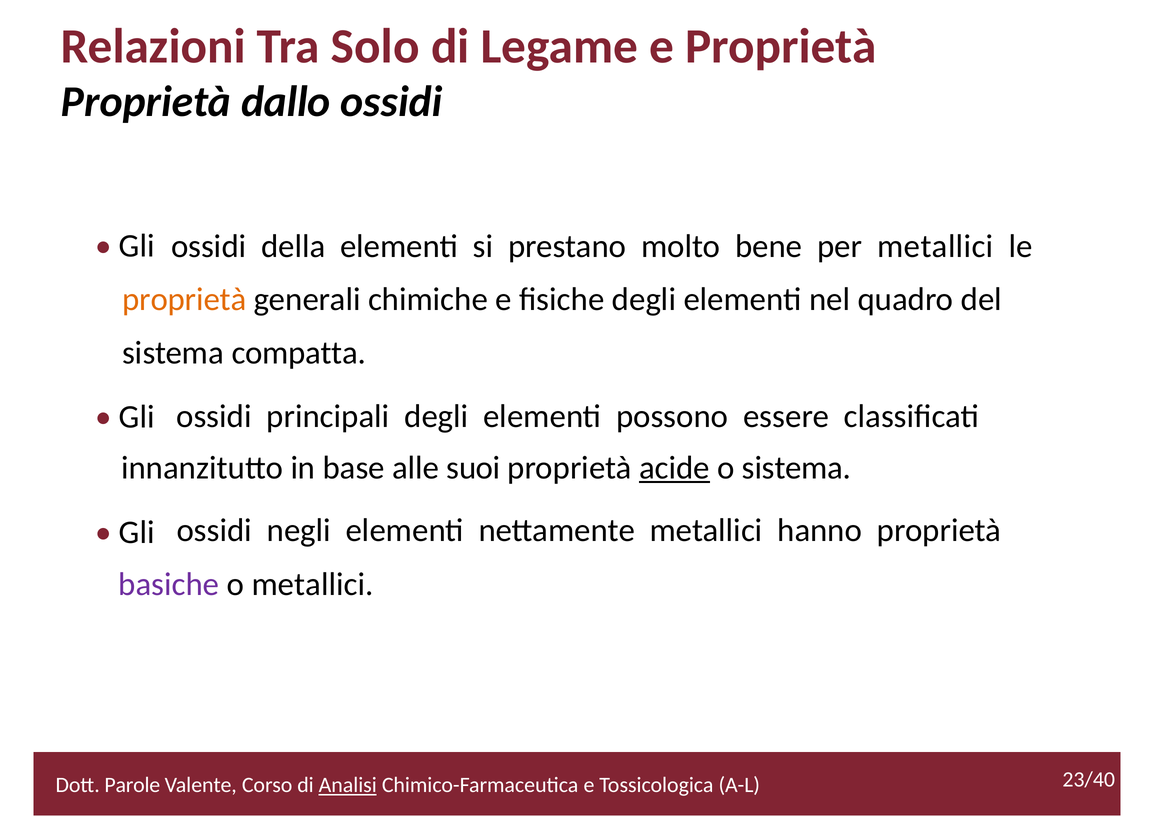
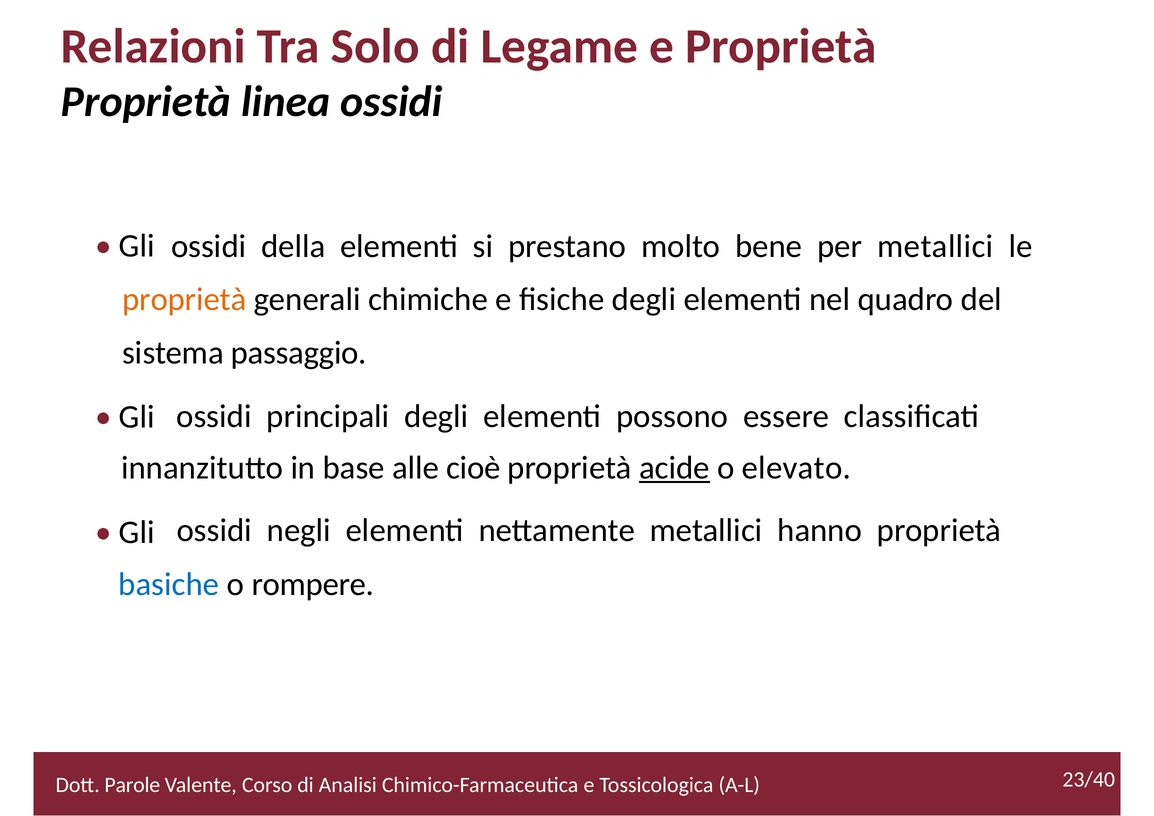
dallo: dallo -> linea (286, 102)
compatta: compatta -> passaggio (299, 353)
suoi: suoi -> cioè (474, 468)
o sistema: sistema -> elevato (796, 468)
basiche colour: purple -> blue (169, 584)
o metallici: metallici -> rompere (313, 584)
Analisi underline: present -> none (348, 785)
